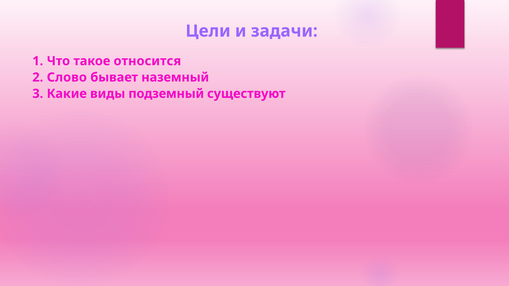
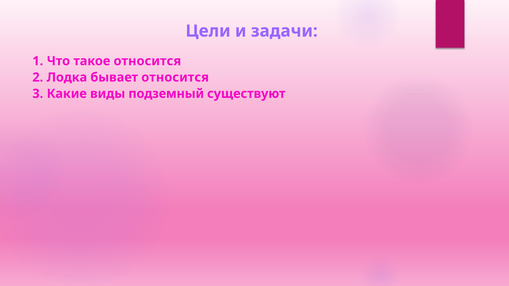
Слово: Слово -> Лодка (67, 77)
бывает наземный: наземный -> относится (175, 77)
